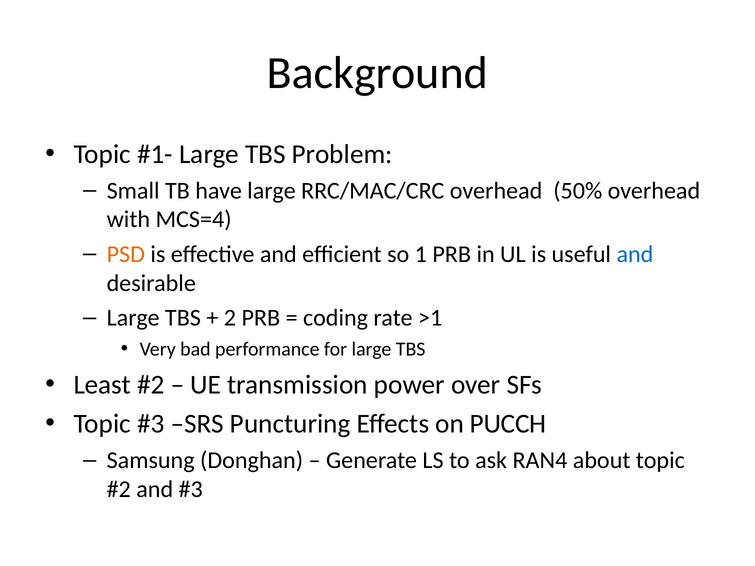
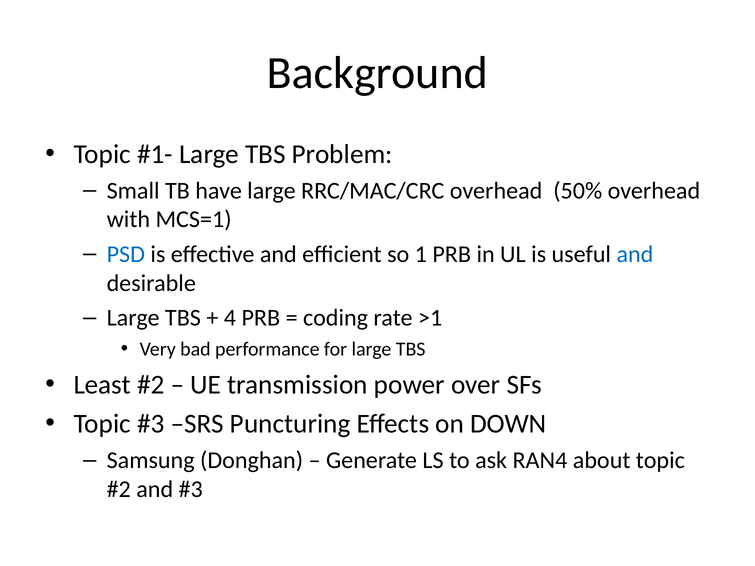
MCS=4: MCS=4 -> MCS=1 (194, 220)
PSD colour: orange -> blue (126, 254)
2: 2 -> 4 (230, 318)
PUCCH: PUCCH -> DOWN (508, 424)
